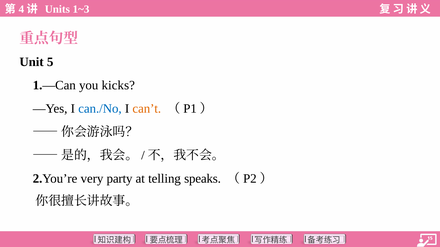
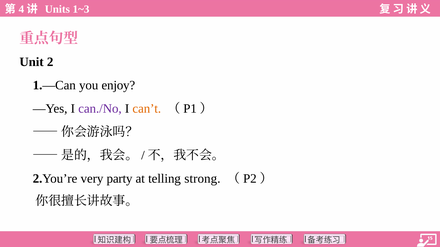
5: 5 -> 2 (50, 62)
kicks: kicks -> enjoy (118, 86)
can./No colour: blue -> purple (100, 109)
speaks: speaks -> strong (202, 179)
